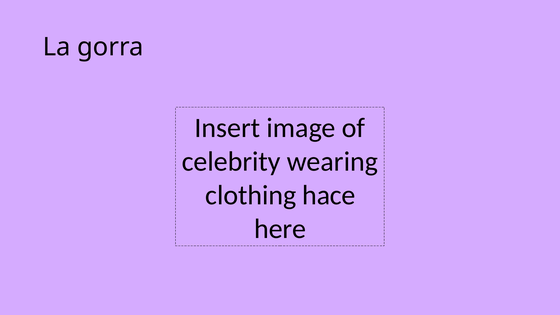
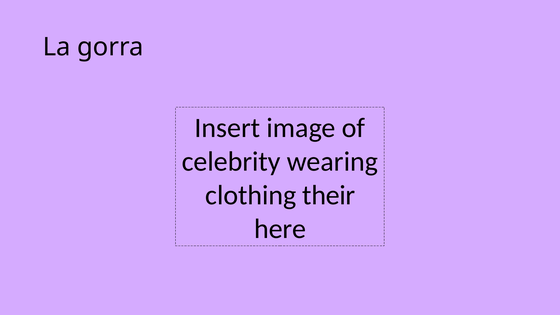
hace: hace -> their (329, 195)
